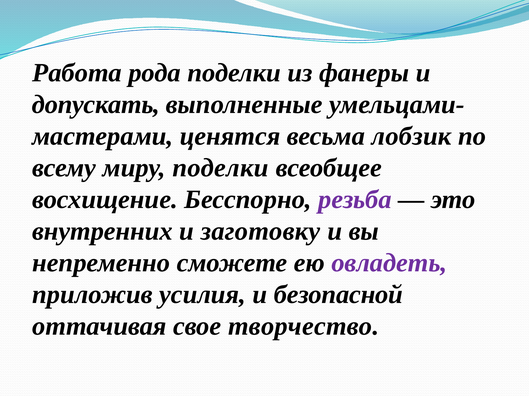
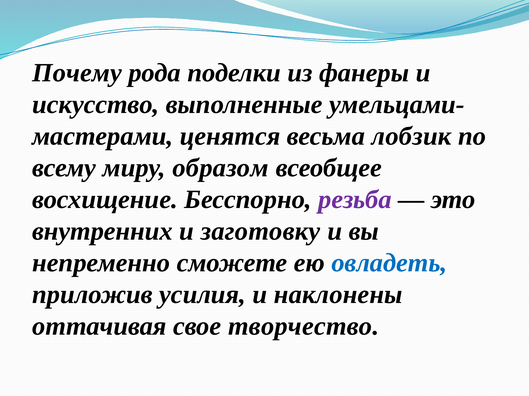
Работа: Работа -> Почему (77, 73)
допускать: допускать -> искусство (96, 105)
миру поделки: поделки -> образом (220, 168)
овладеть colour: purple -> blue (389, 263)
безопасной: безопасной -> наклонены (338, 295)
